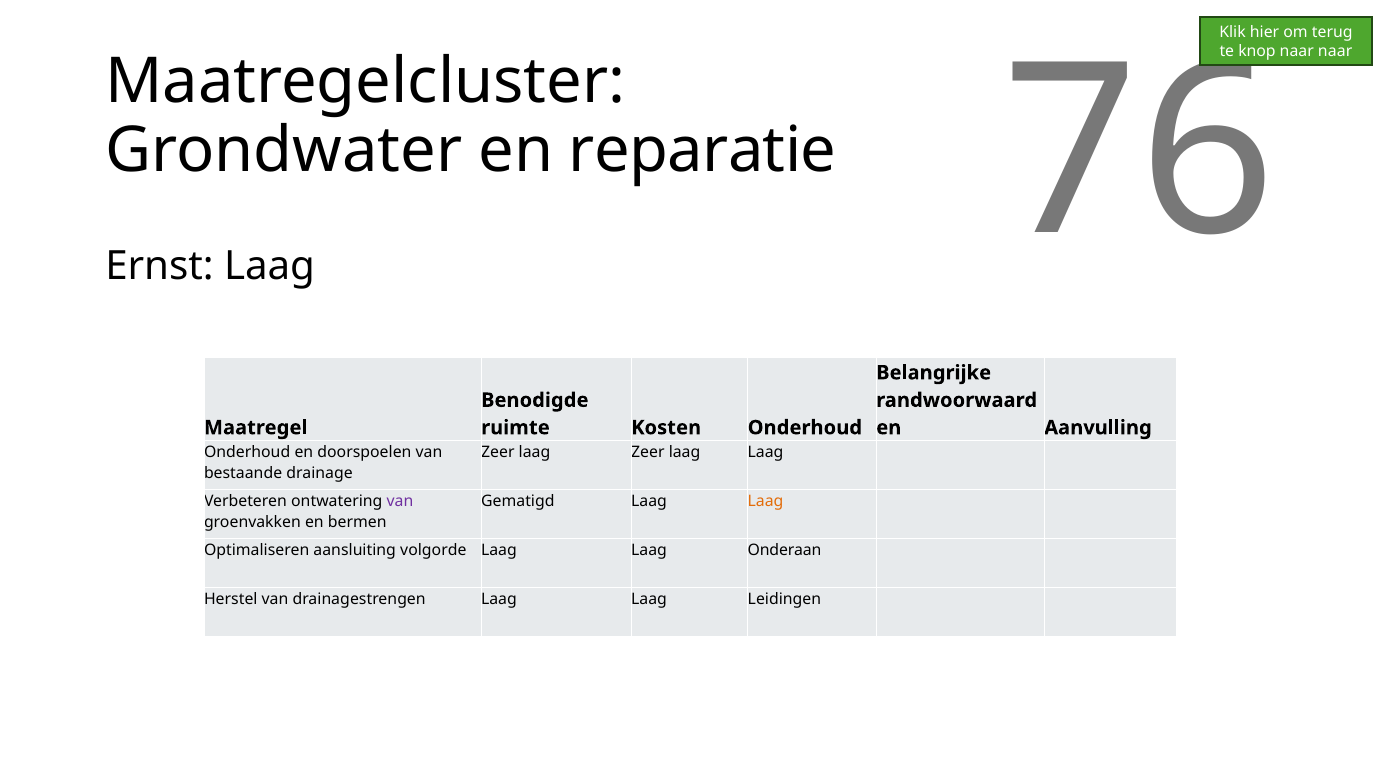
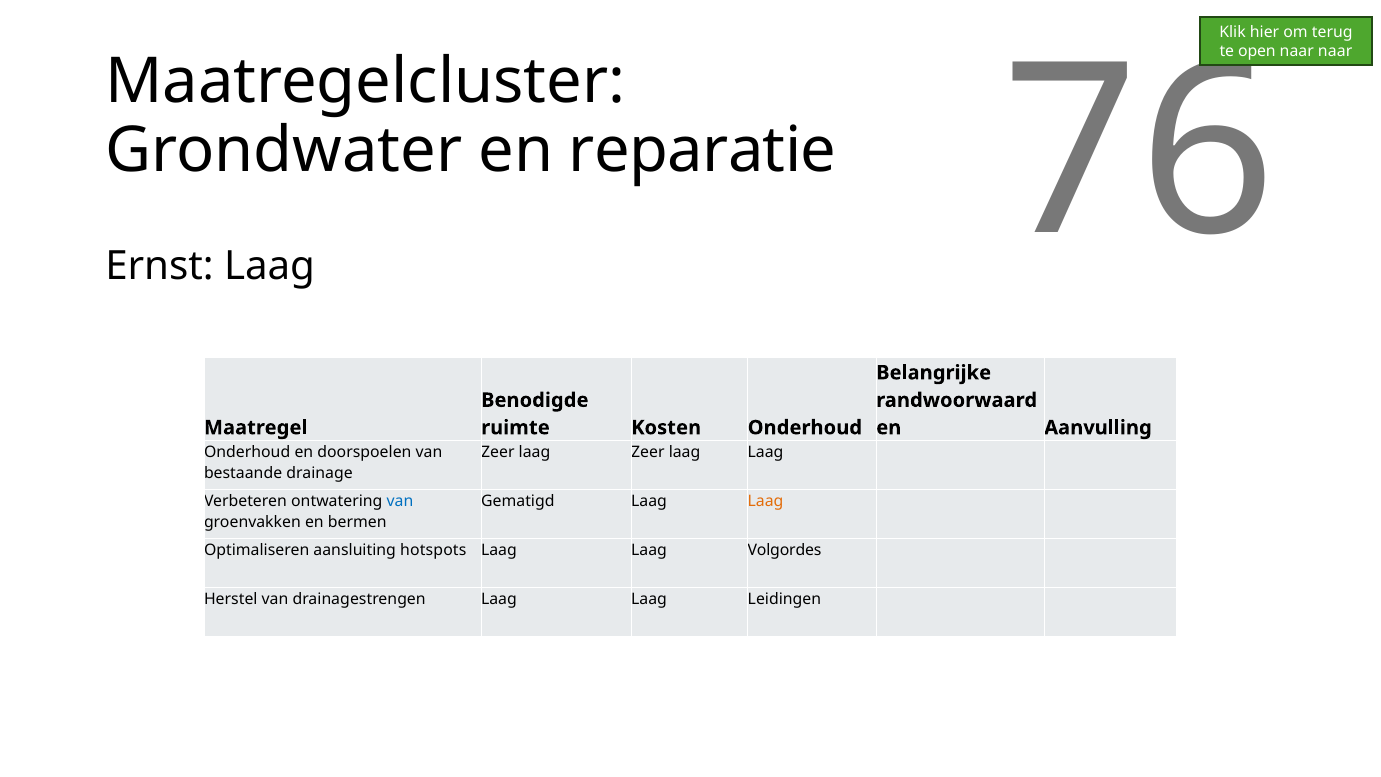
knop: knop -> open (1257, 52)
van colour: purple -> blue (400, 501)
volgorde: volgorde -> hotspots (433, 550)
Onderaan: Onderaan -> Volgordes (785, 550)
